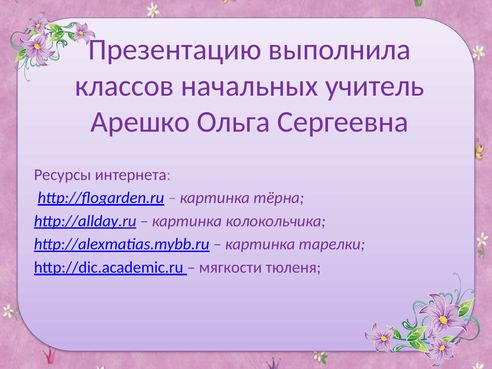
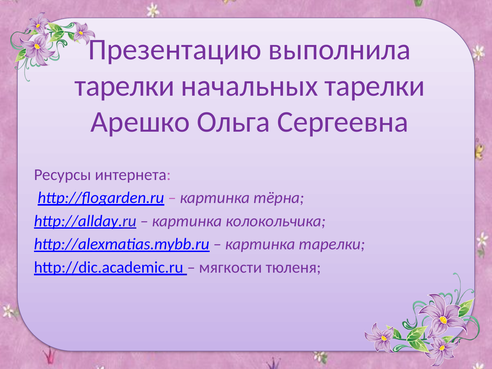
классов: классов -> тарелки (125, 86)
начальных учитель: учитель -> тарелки (375, 86)
